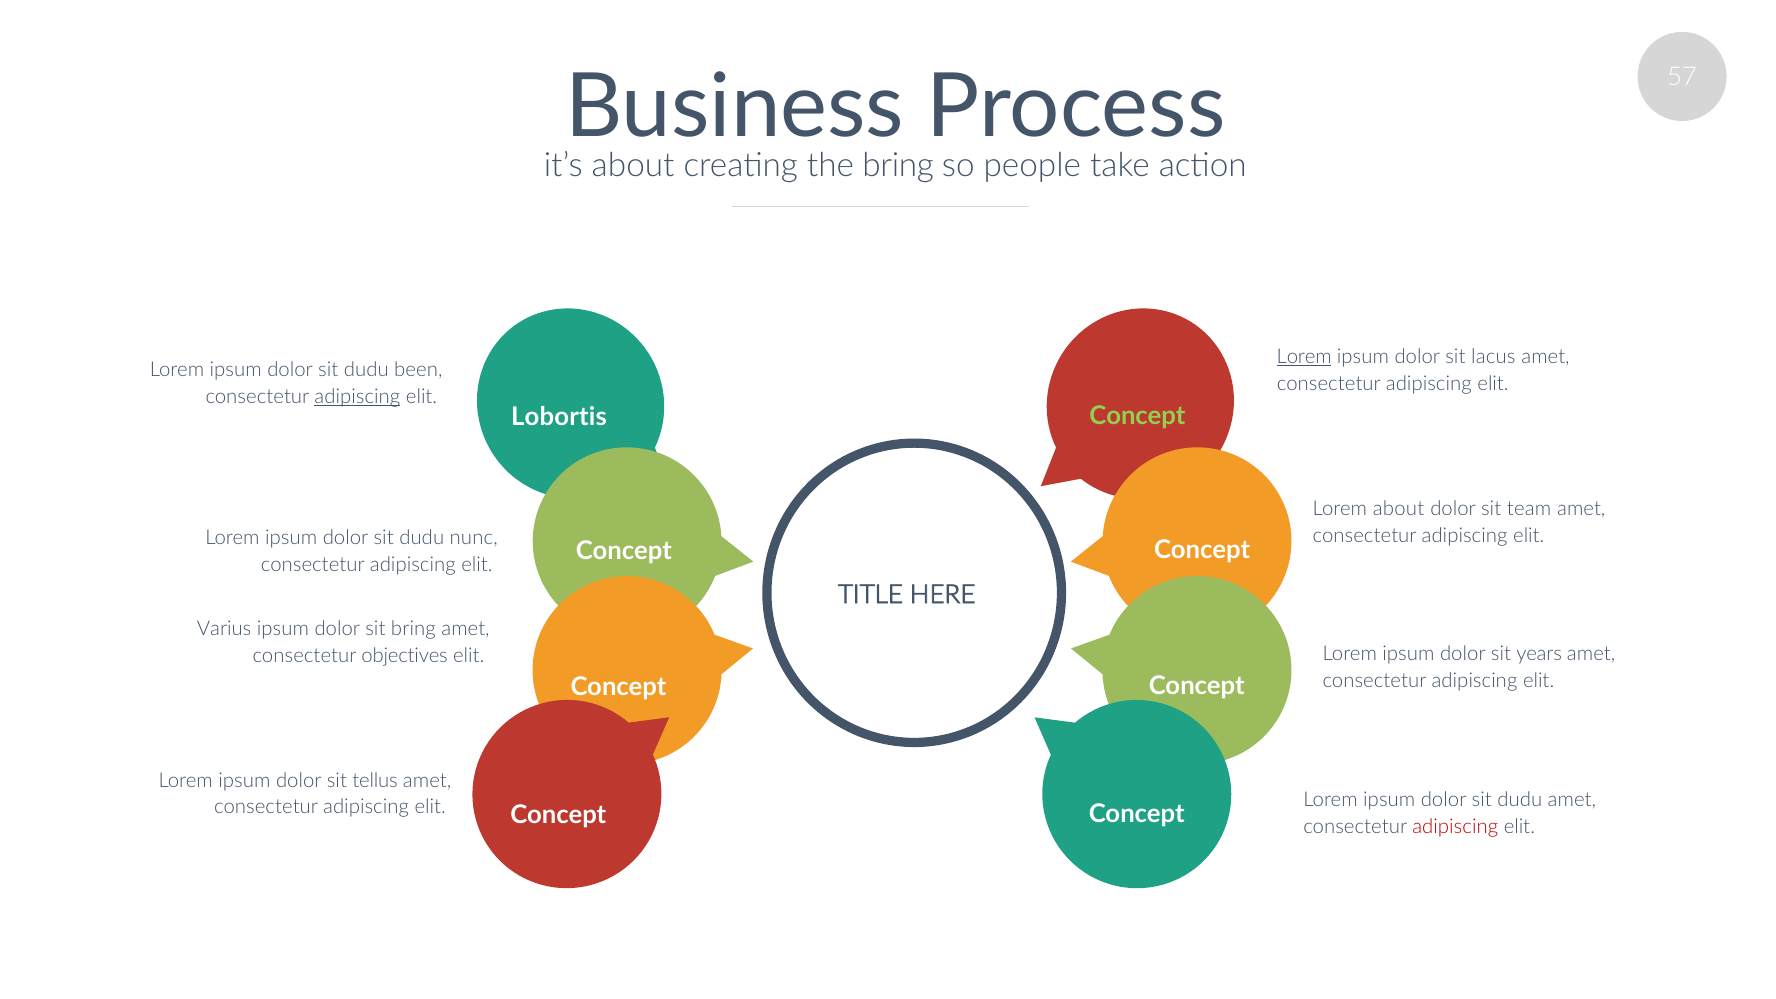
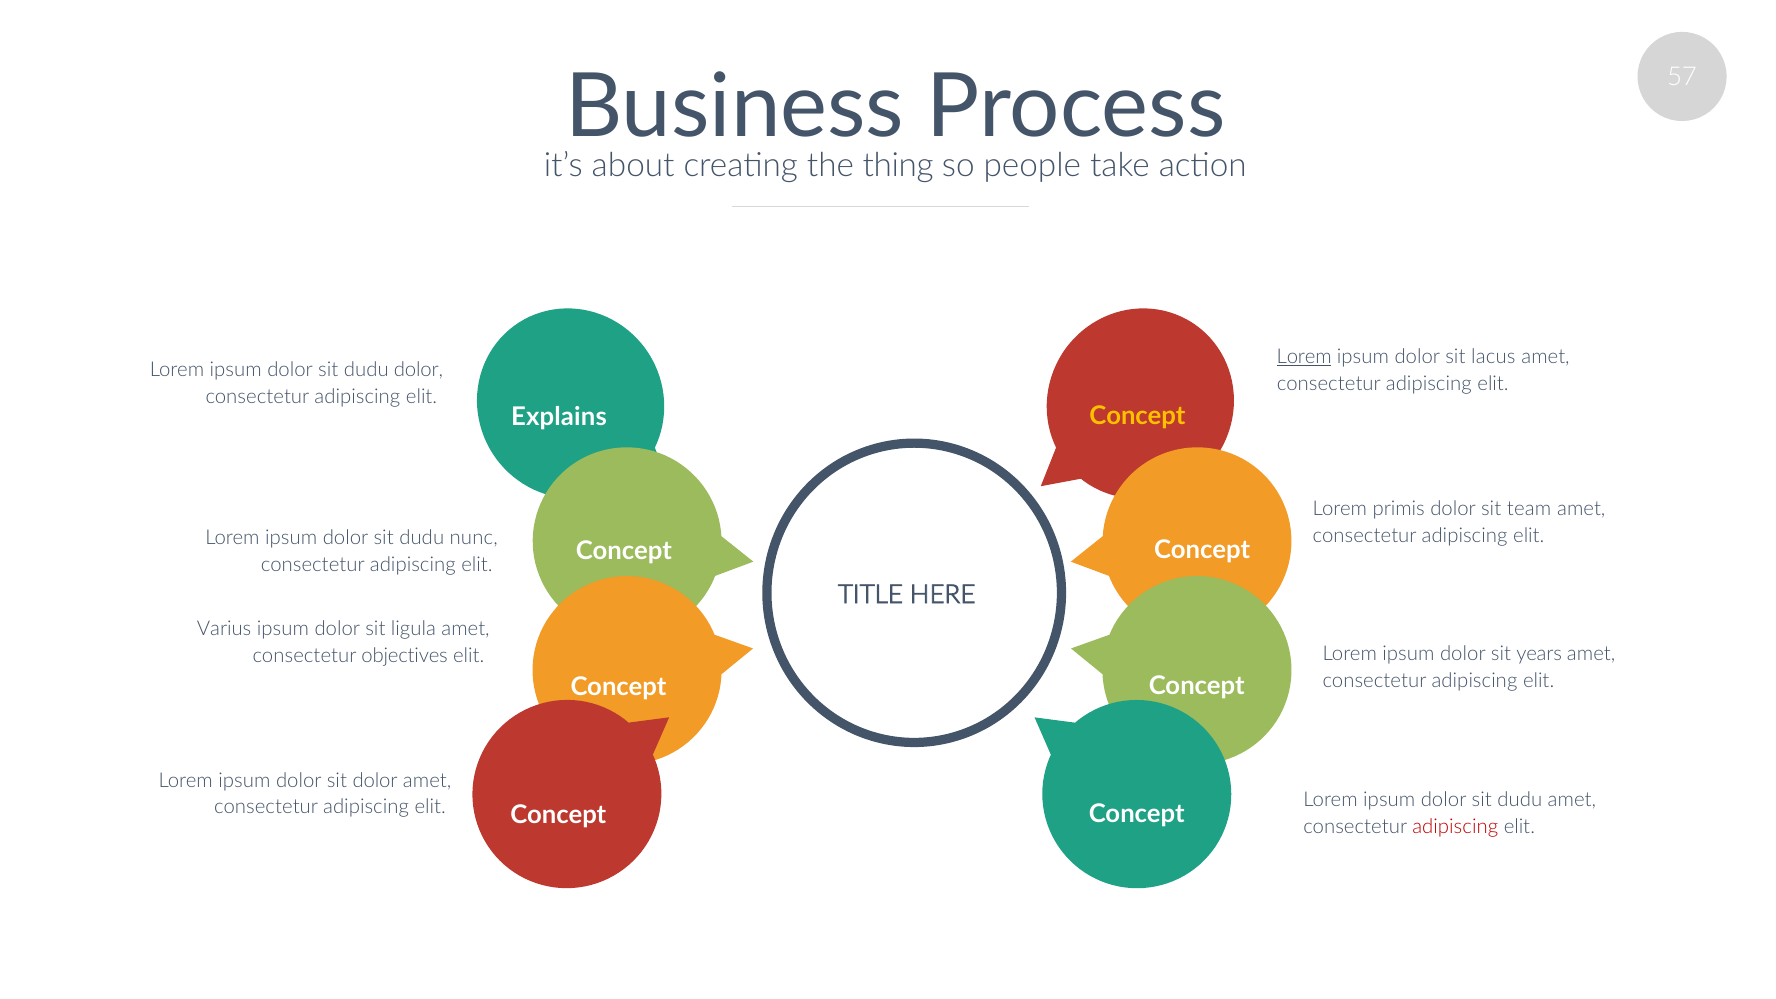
the bring: bring -> thing (898, 166)
dudu been: been -> dolor (418, 370)
adipiscing underline: present -> none (357, 397)
Concept colour: light green -> yellow (1137, 416)
Lobortis: Lobortis -> Explains (559, 417)
Lorem about: about -> primis (1399, 509)
sit bring: bring -> ligula (413, 629)
sit tellus: tellus -> dolor (375, 780)
